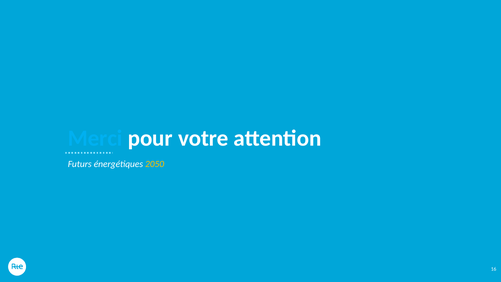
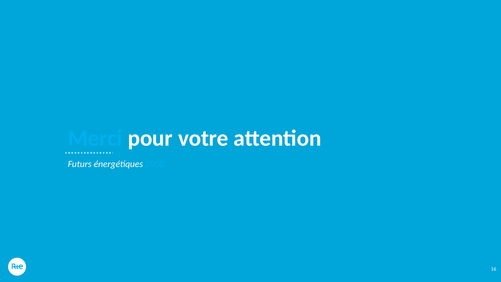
2050 colour: yellow -> light blue (155, 164)
